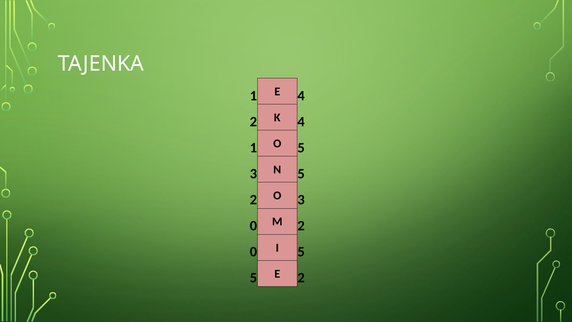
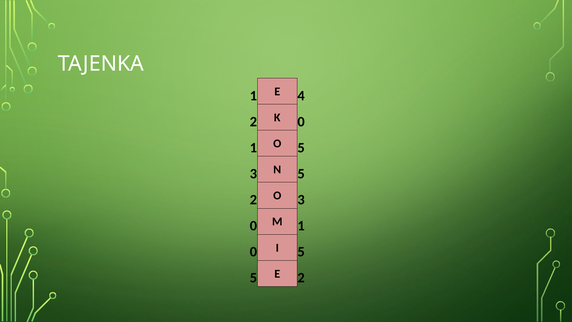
K 4: 4 -> 0 (301, 122)
M 2: 2 -> 1 (301, 226)
